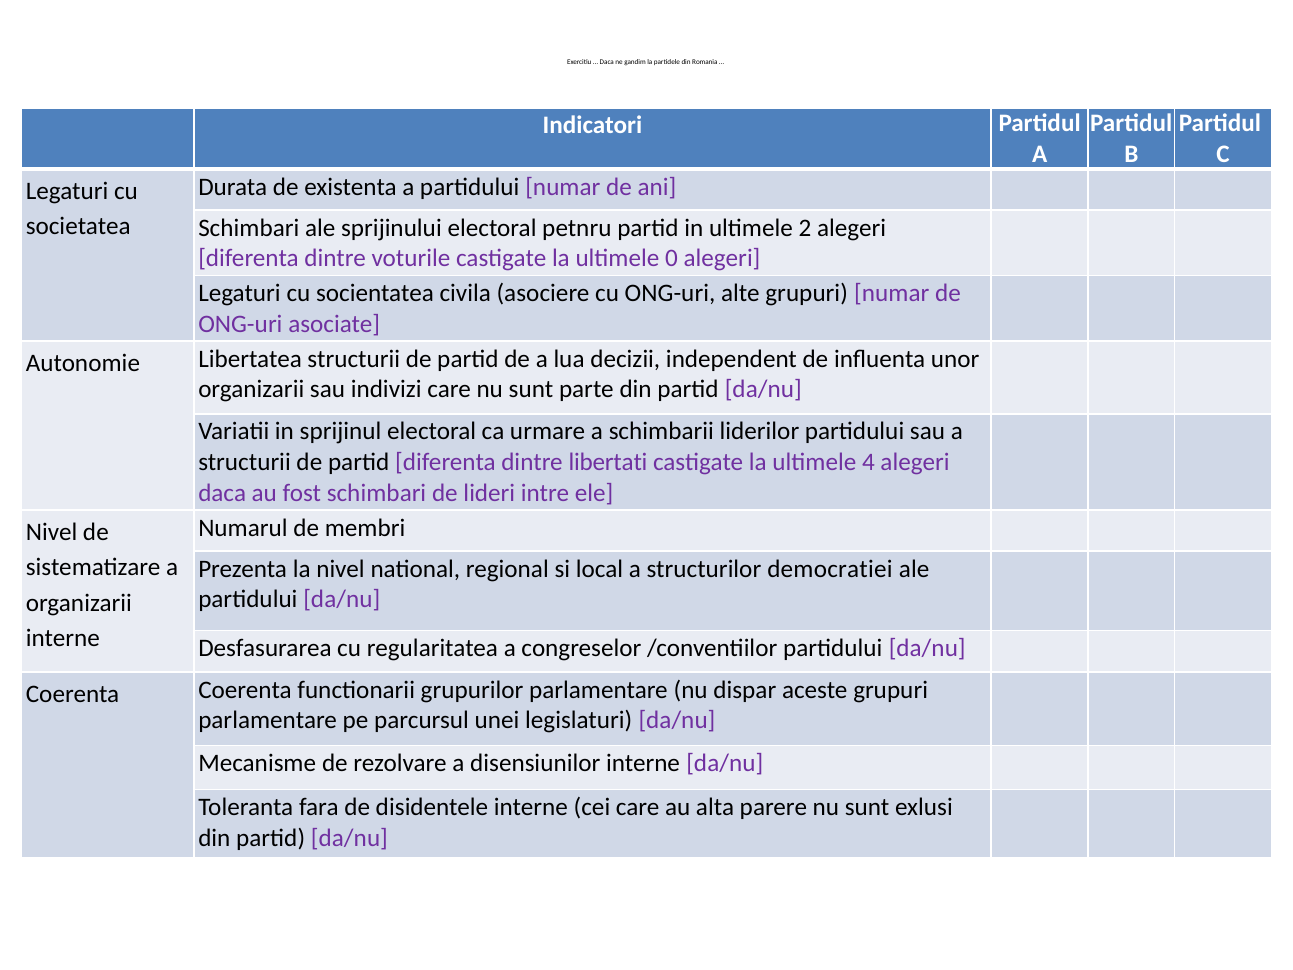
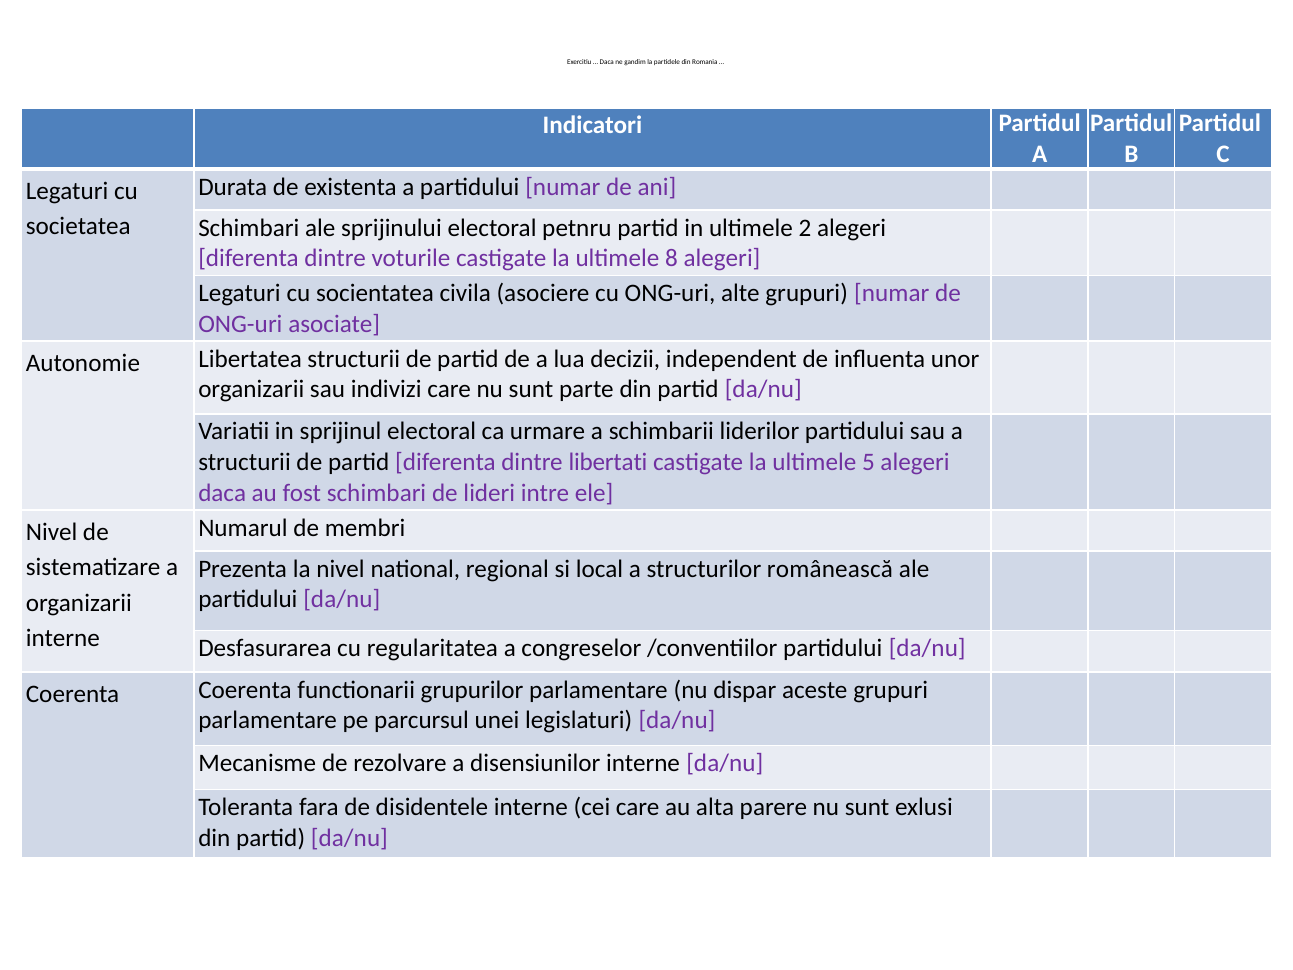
0: 0 -> 8 (672, 258)
4: 4 -> 5 (869, 462)
democratiei: democratiei -> românească (830, 569)
